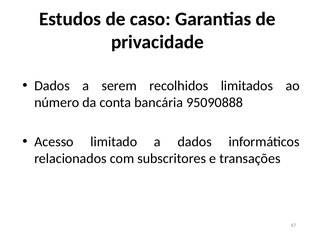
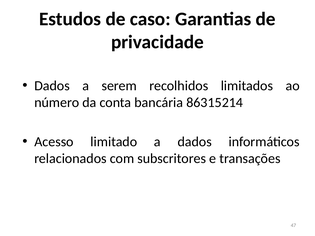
95090888: 95090888 -> 86315214 (215, 103)
